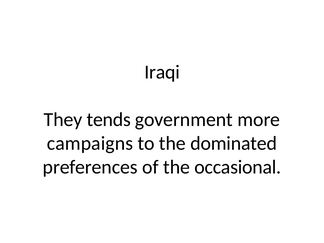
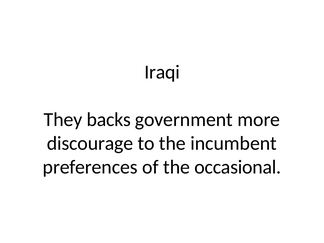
tends: tends -> backs (109, 120)
campaigns: campaigns -> discourage (90, 143)
dominated: dominated -> incumbent (234, 143)
